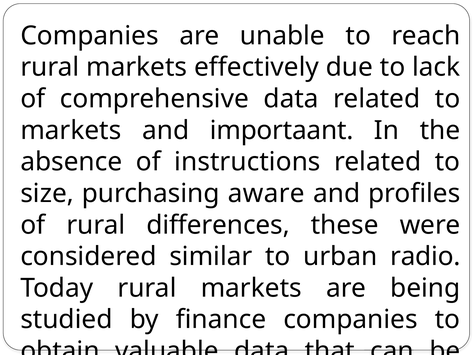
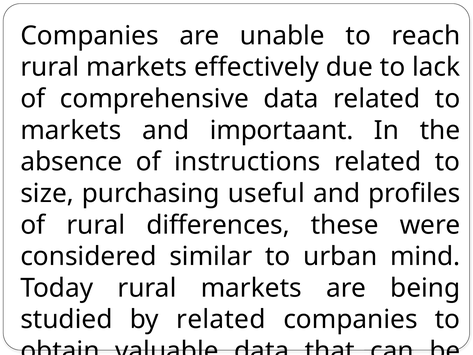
aware: aware -> useful (266, 193)
radio: radio -> mind (425, 256)
by finance: finance -> related (221, 319)
